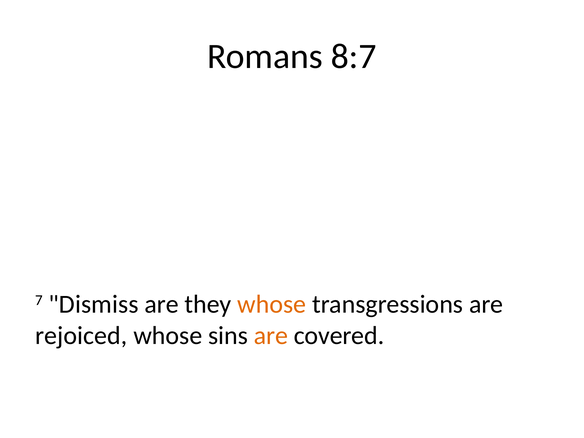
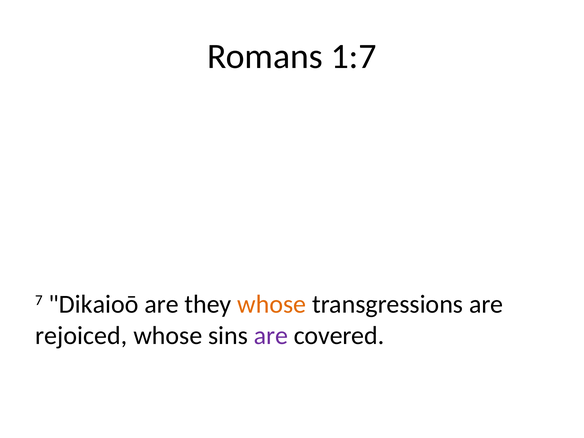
8:7: 8:7 -> 1:7 (354, 57)
Dismiss: Dismiss -> Dikaioō (94, 304)
are colour: orange -> purple (271, 336)
